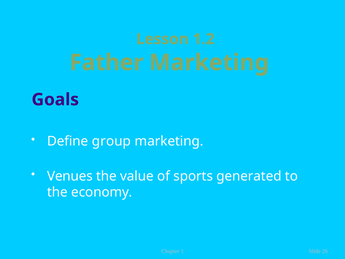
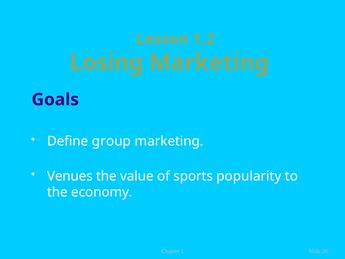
Father: Father -> Losing (106, 63)
generated: generated -> popularity (249, 176)
